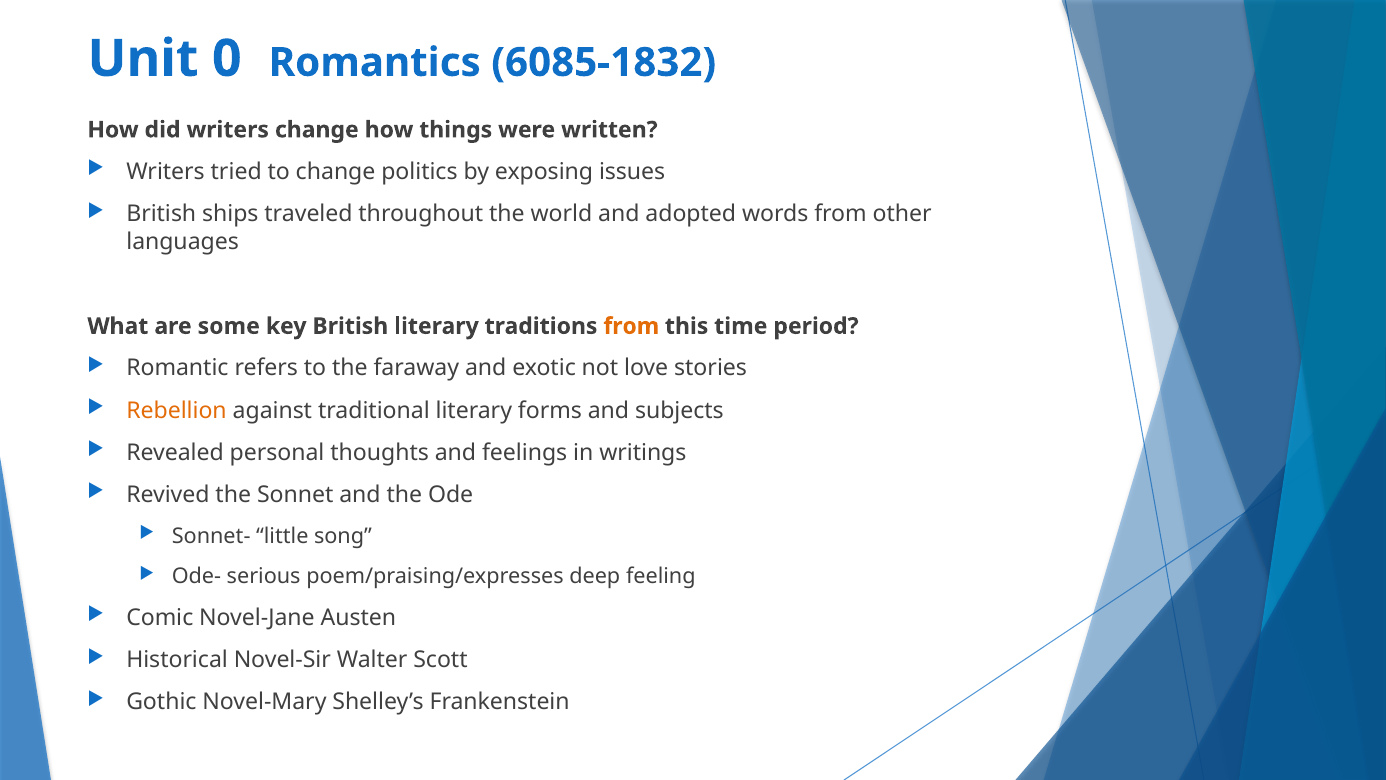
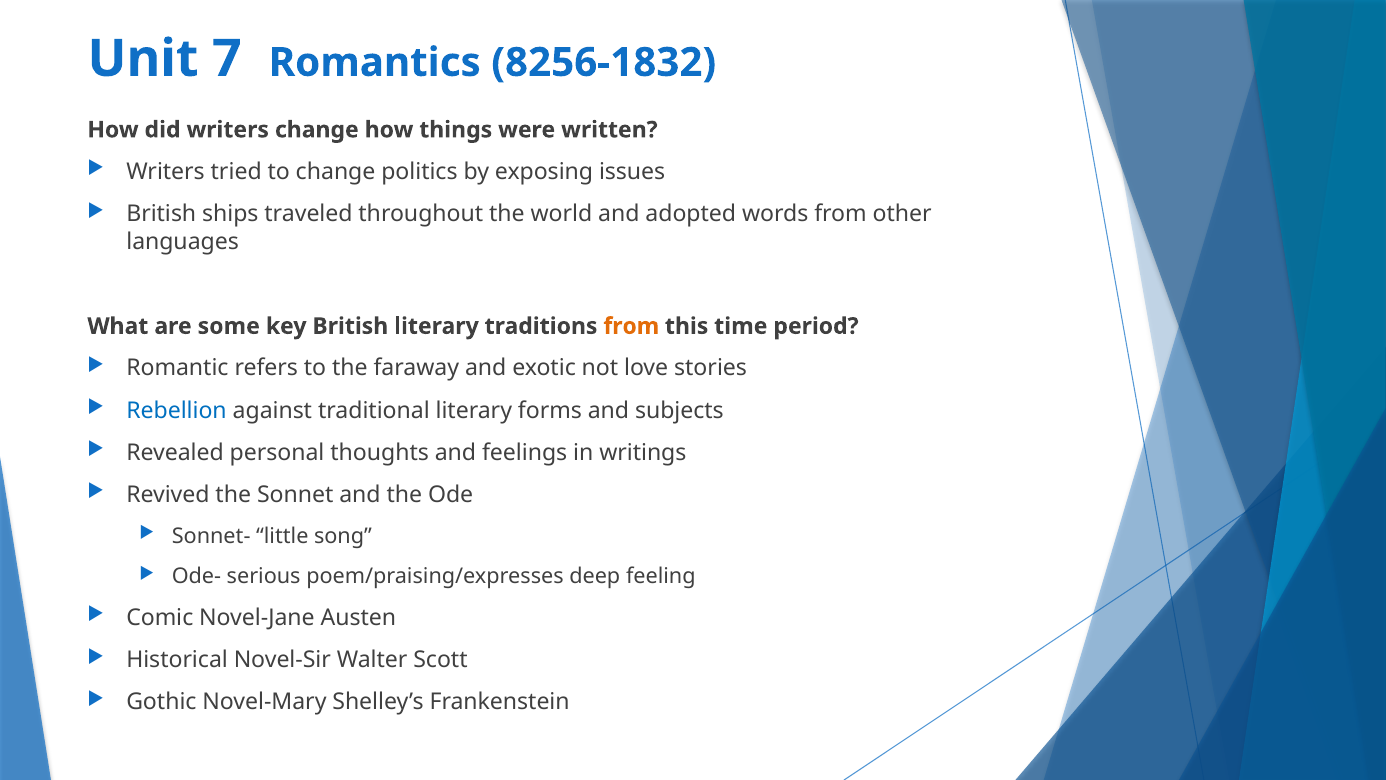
0: 0 -> 7 (227, 59)
6085-1832: 6085-1832 -> 8256-1832 (604, 63)
Rebellion colour: orange -> blue (177, 410)
